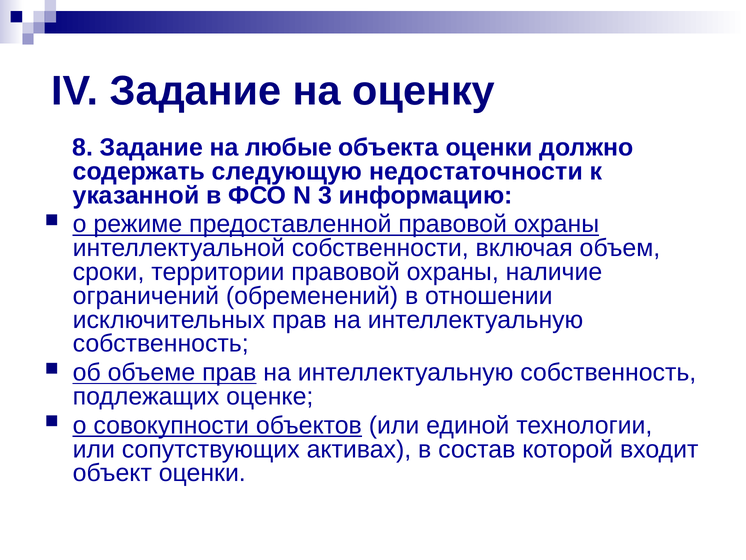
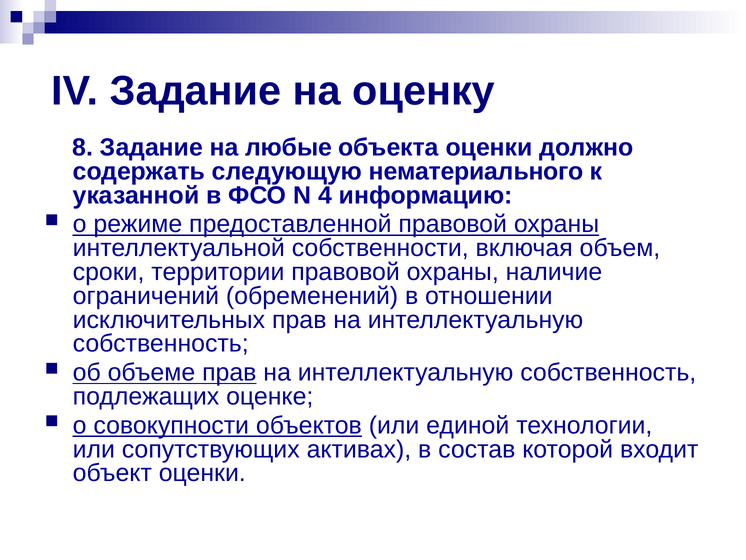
недостаточности: недостаточности -> нематериального (476, 171)
3: 3 -> 4 (325, 195)
